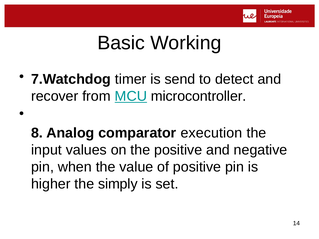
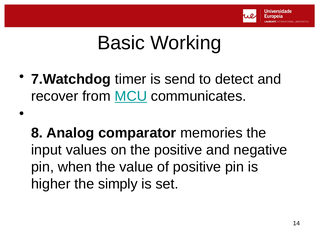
microcontroller: microcontroller -> communicates (199, 96)
execution: execution -> memories (212, 133)
